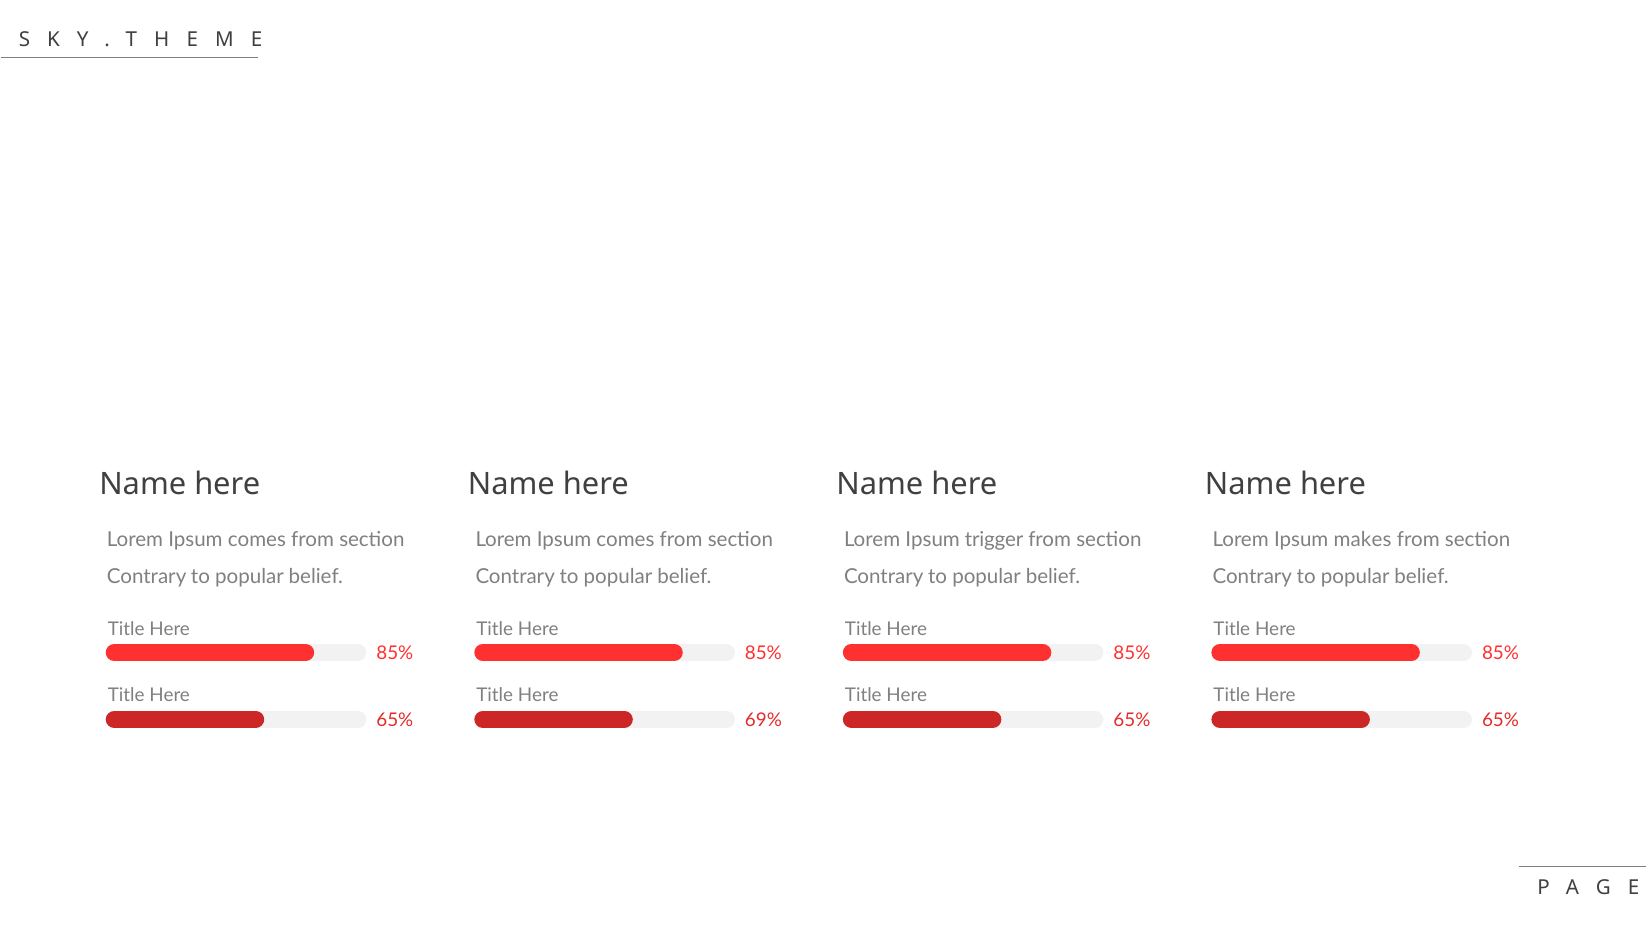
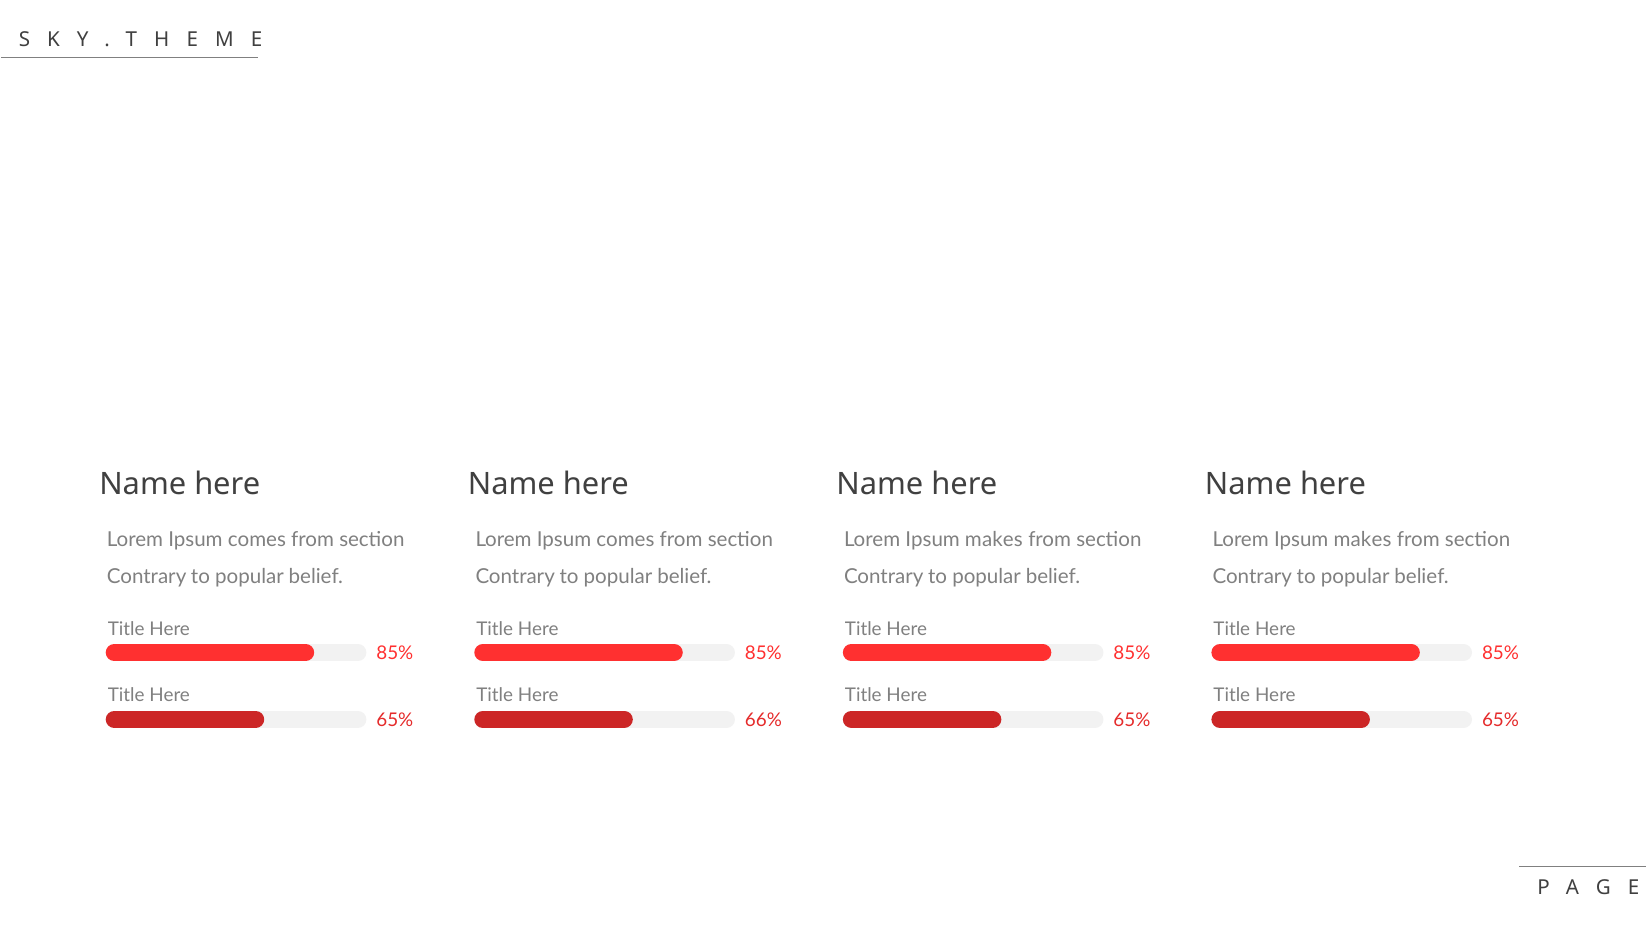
trigger: trigger -> makes (994, 540)
69%: 69% -> 66% (763, 720)
